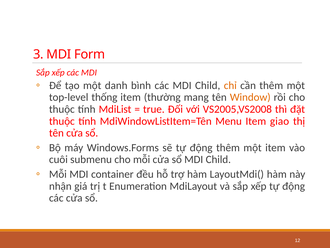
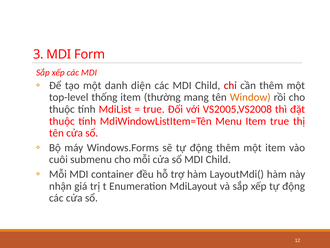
bình: bình -> diện (141, 85)
chỉ colour: orange -> red (230, 85)
Item giao: giao -> true (280, 121)
